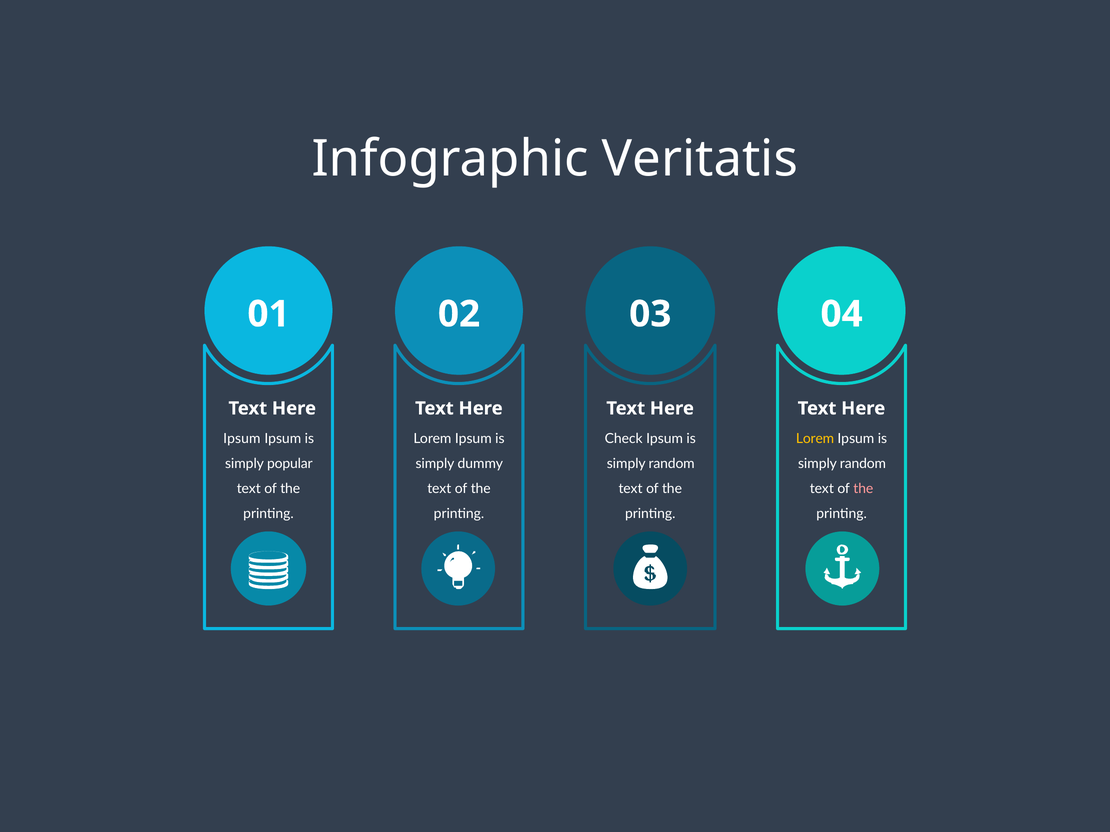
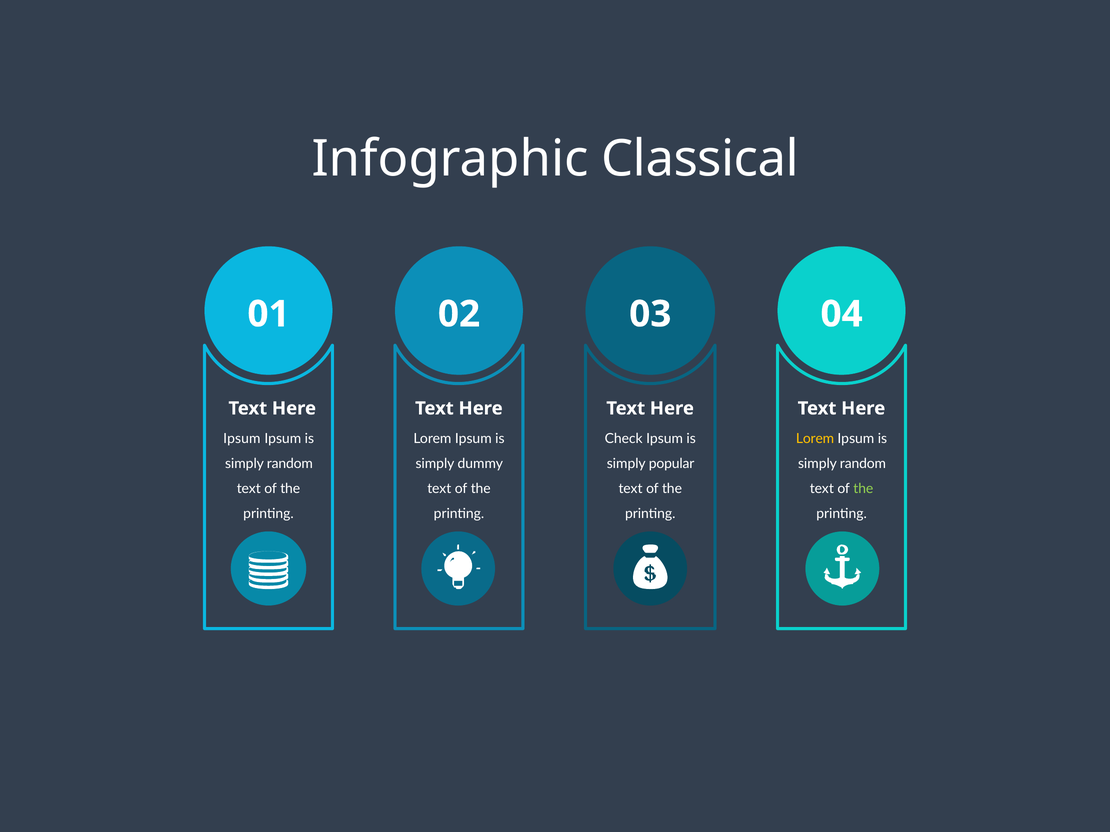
Veritatis: Veritatis -> Classical (700, 159)
popular: popular -> random (290, 464)
random: random -> popular (672, 464)
the colour: pink -> light green (863, 489)
